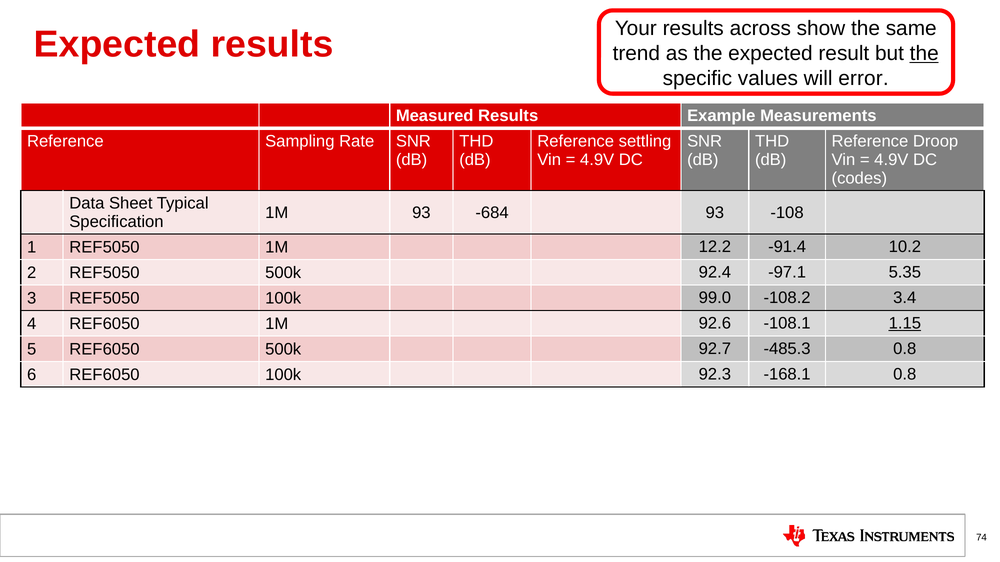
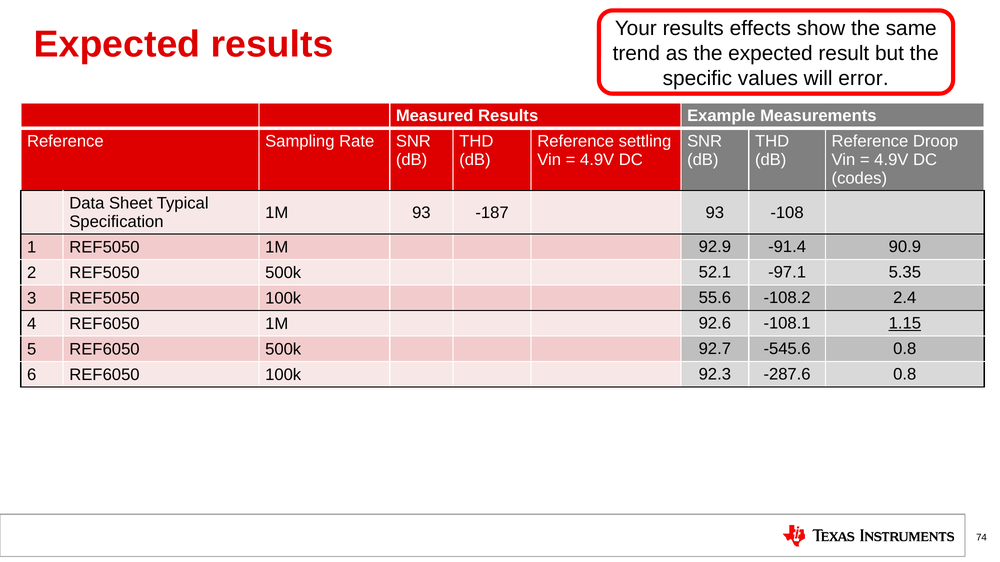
across: across -> effects (760, 29)
the underline: present -> none (924, 54)
-684: -684 -> -187 (492, 213)
12.2: 12.2 -> 92.9 (715, 247)
10.2: 10.2 -> 90.9 (905, 247)
92.4: 92.4 -> 52.1 (715, 273)
99.0: 99.0 -> 55.6 (715, 298)
3.4: 3.4 -> 2.4 (905, 298)
-485.3: -485.3 -> -545.6 (787, 349)
-168.1: -168.1 -> -287.6 (787, 375)
